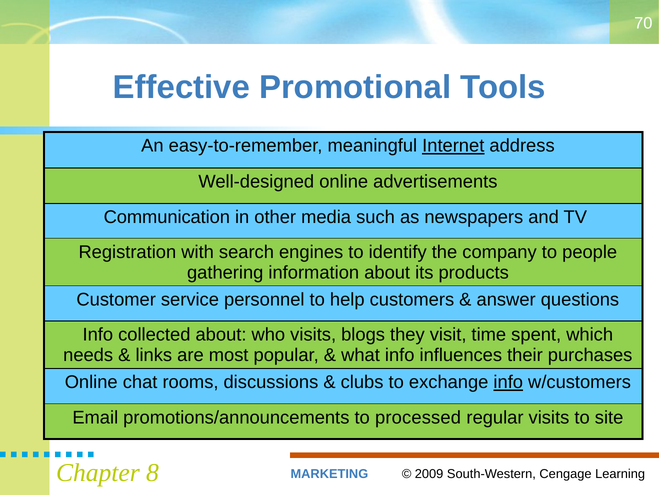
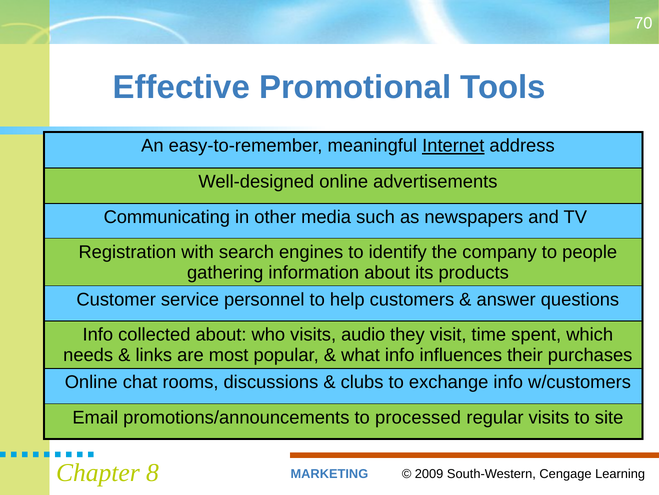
Communication: Communication -> Communicating (167, 217)
blogs: blogs -> audio (363, 334)
info underline: present -> none (508, 382)
